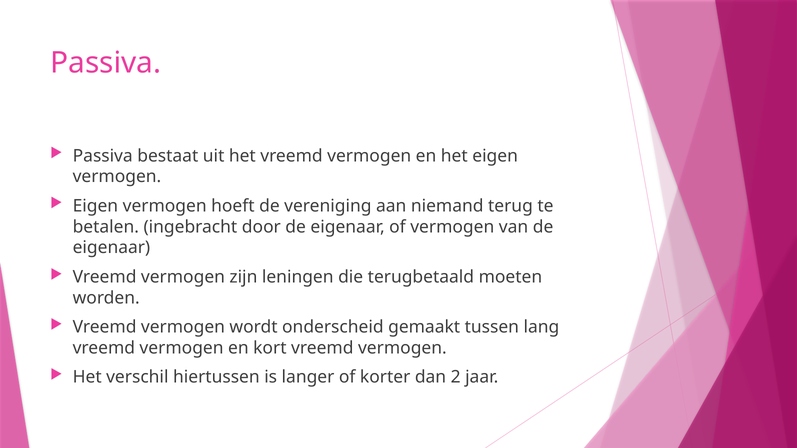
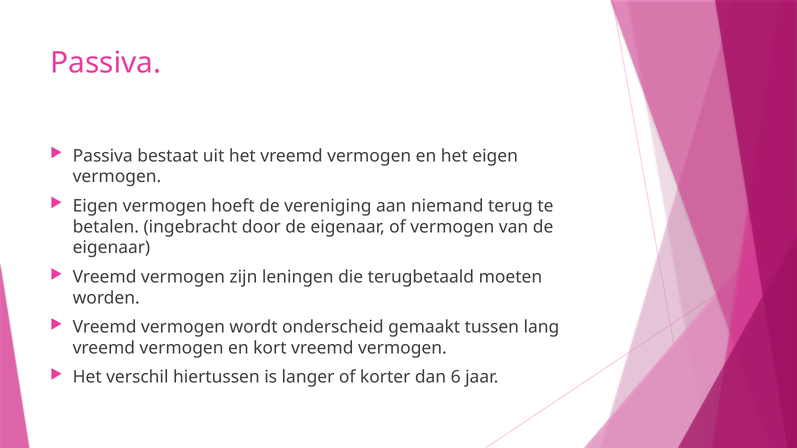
2: 2 -> 6 (456, 377)
